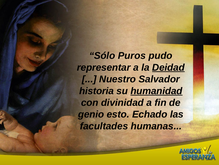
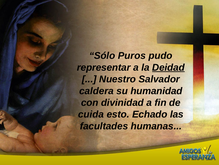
historia: historia -> caldera (96, 91)
humanidad underline: present -> none (156, 91)
genio: genio -> cuida (91, 114)
